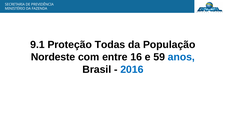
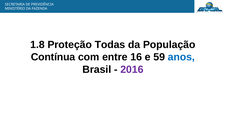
9.1: 9.1 -> 1.8 (38, 45)
Nordeste: Nordeste -> Contínua (53, 57)
2016 colour: blue -> purple (132, 70)
